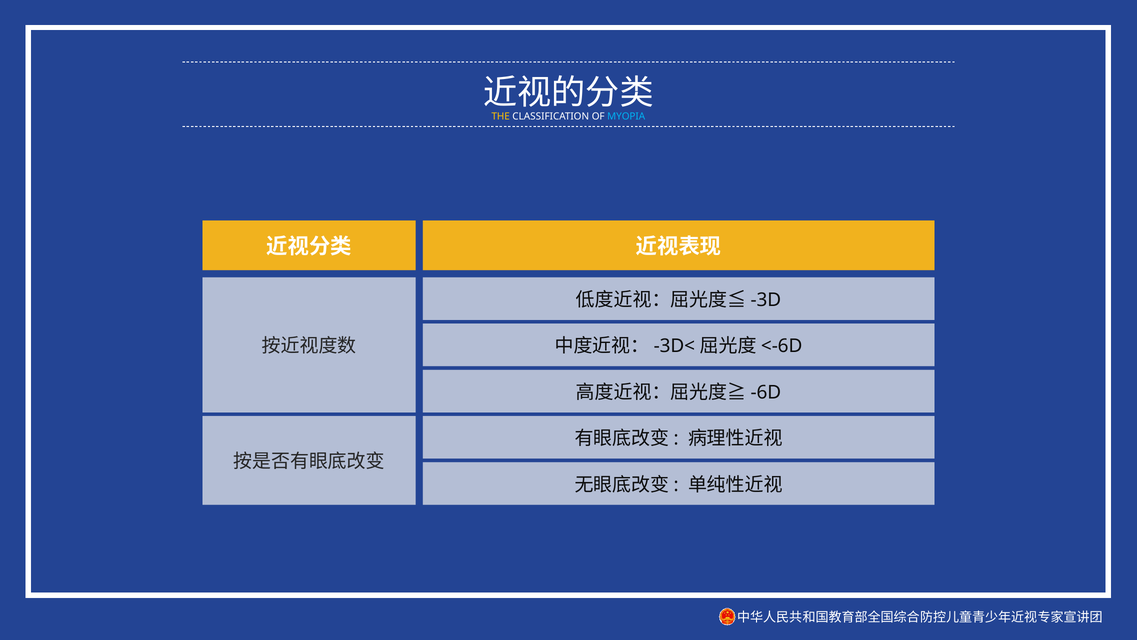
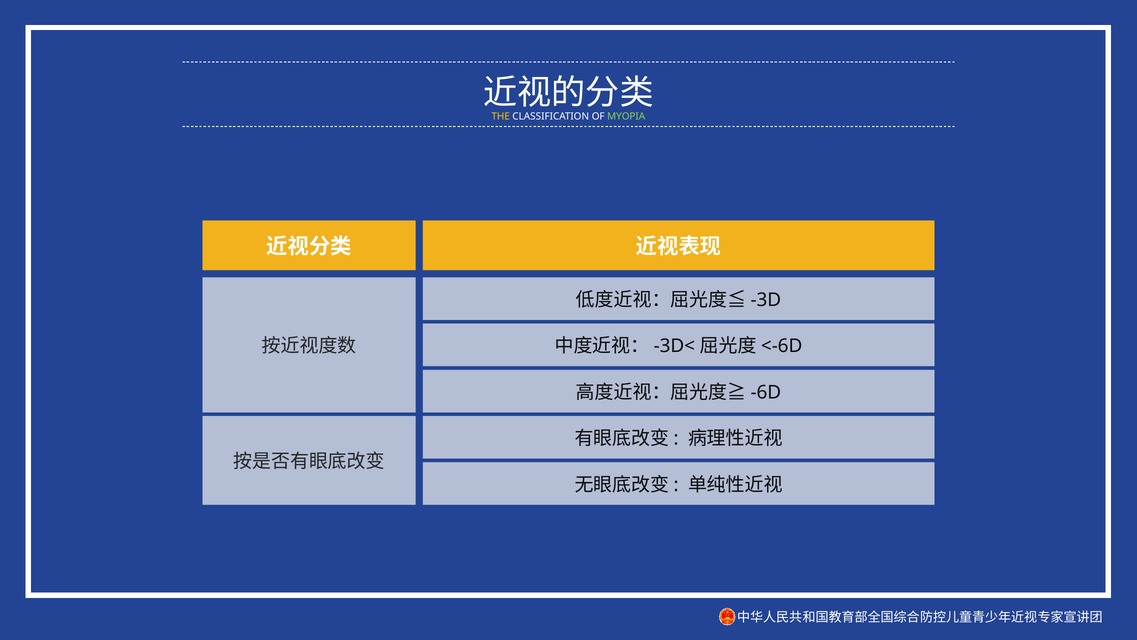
MYOPIA colour: light blue -> light green (626, 117)
